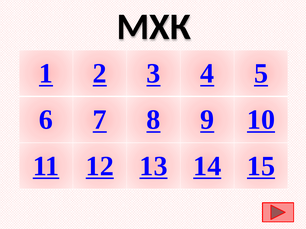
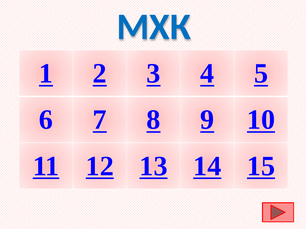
МХК colour: black -> blue (154, 27)
